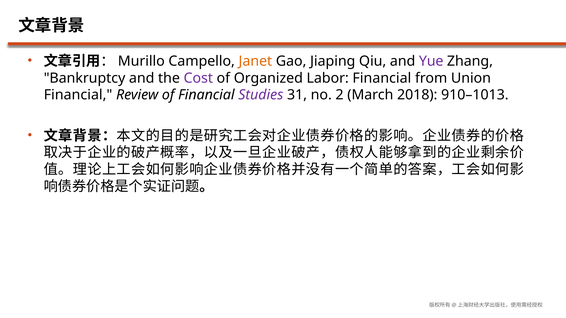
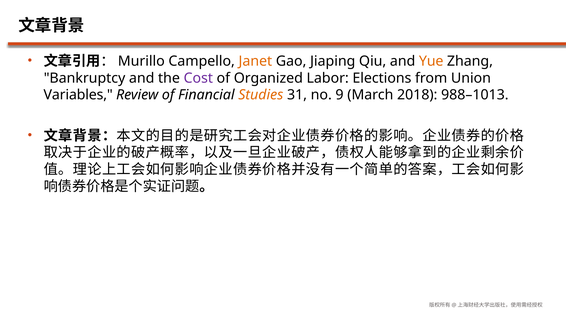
Yue colour: purple -> orange (431, 61)
Labor Financial: Financial -> Elections (382, 78)
Financial: Financial -> Variables (78, 95)
Studies colour: purple -> orange (261, 95)
2: 2 -> 9 (340, 95)
910–1013: 910–1013 -> 988–1013 (475, 95)
